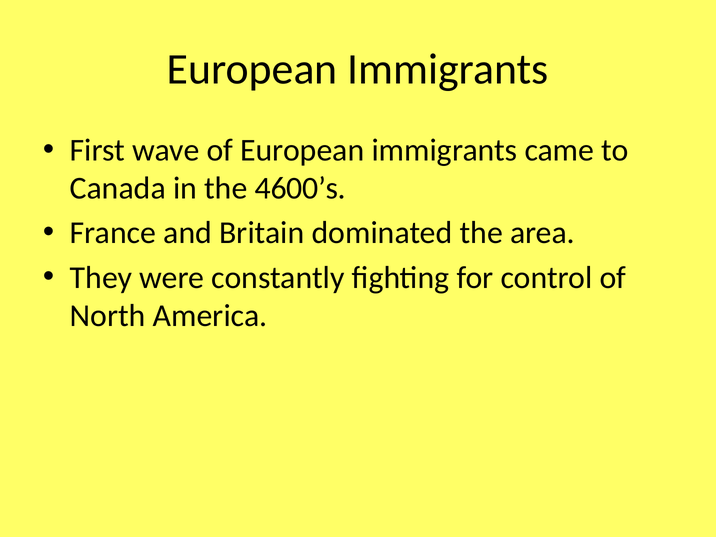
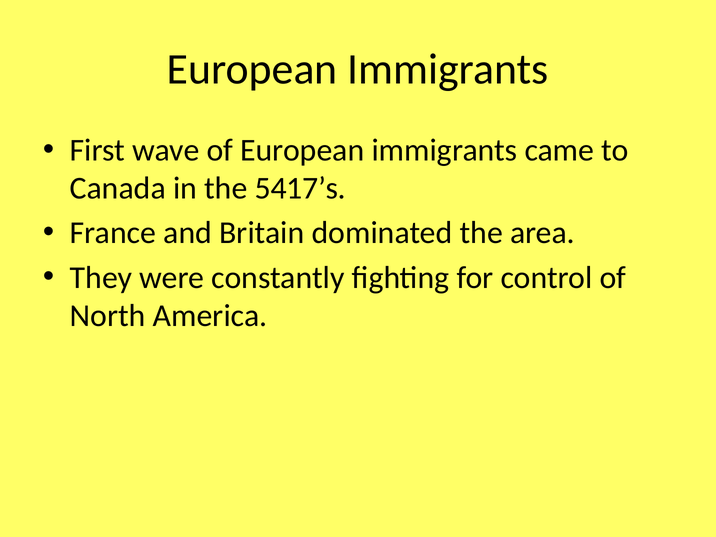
4600’s: 4600’s -> 5417’s (300, 188)
